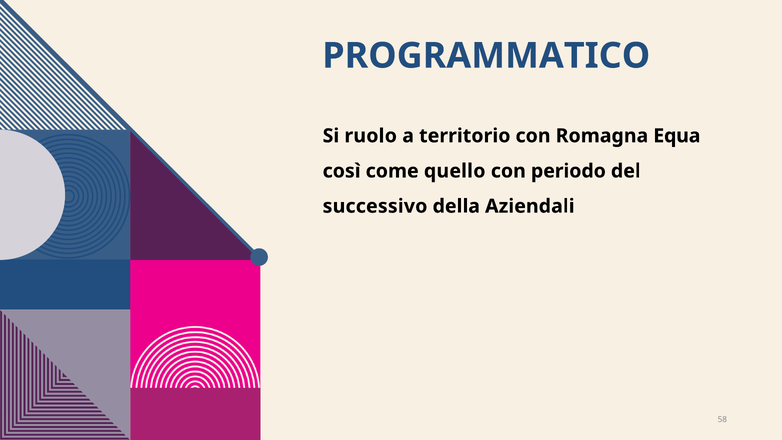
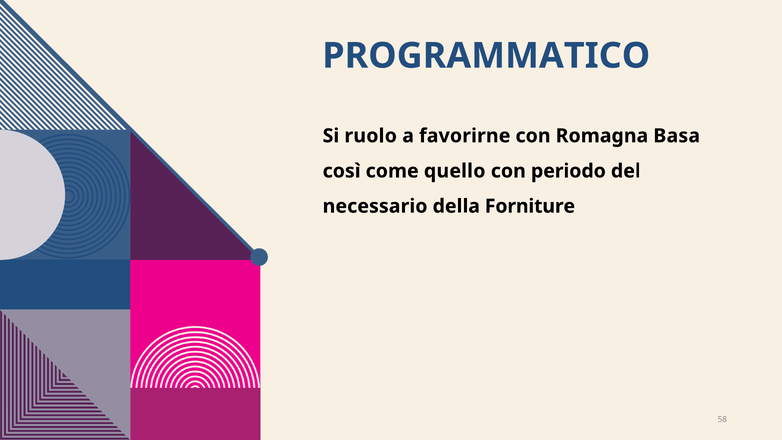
territorio: territorio -> favorirne (465, 136)
Equa: Equa -> Basa (677, 136)
successivo: successivo -> necessario (375, 206)
Aziendali: Aziendali -> Forniture (530, 206)
